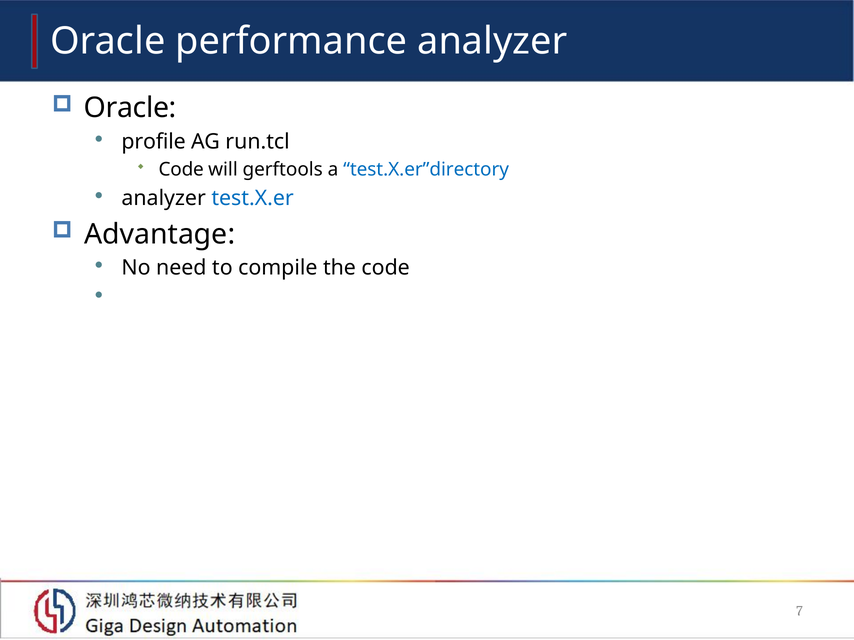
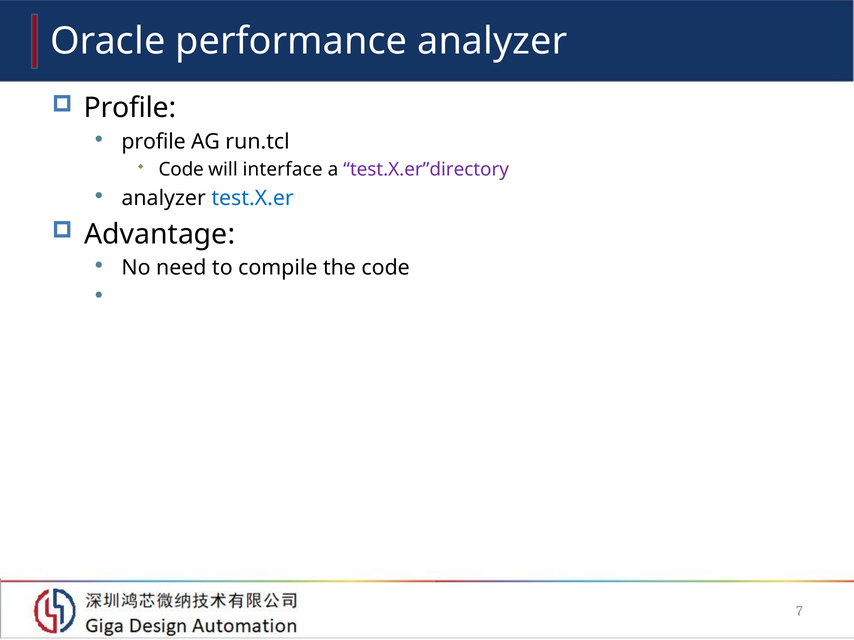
Oracle: Oracle -> Profile (130, 108)
gerftools: gerftools -> interface (283, 170)
test.X.er”directory colour: blue -> purple (426, 170)
